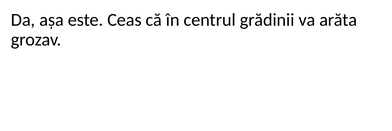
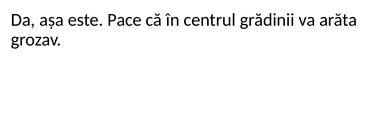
Ceas: Ceas -> Pace (125, 20)
